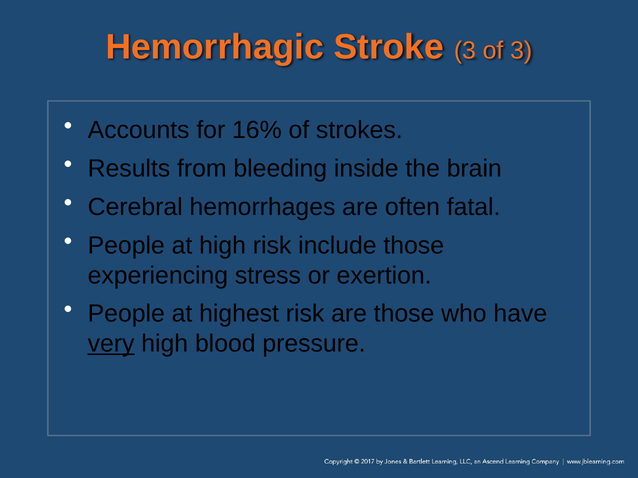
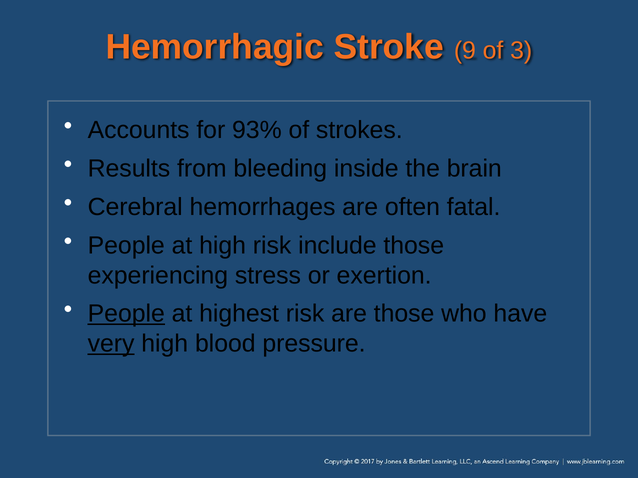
Stroke 3: 3 -> 9 (465, 50)
16%: 16% -> 93% (257, 130)
People underline: none -> present (126, 314)
